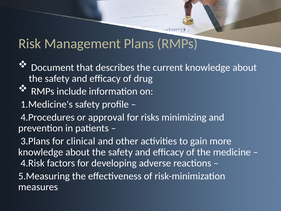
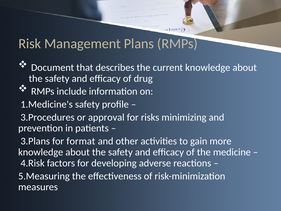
4.Procedures: 4.Procedures -> 3.Procedures (48, 117)
clinical: clinical -> format (81, 141)
